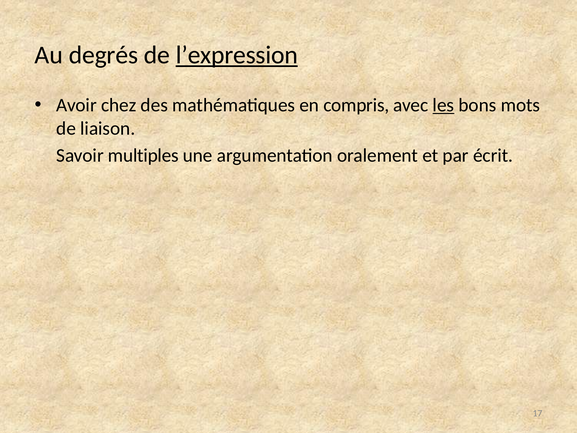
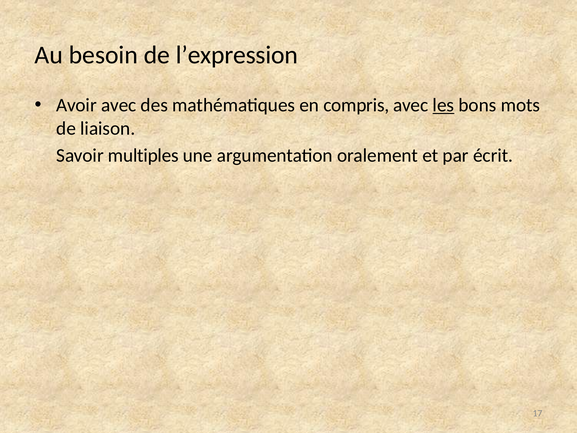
degrés: degrés -> besoin (103, 55)
l’expression underline: present -> none (237, 55)
Avoir chez: chez -> avec (119, 105)
